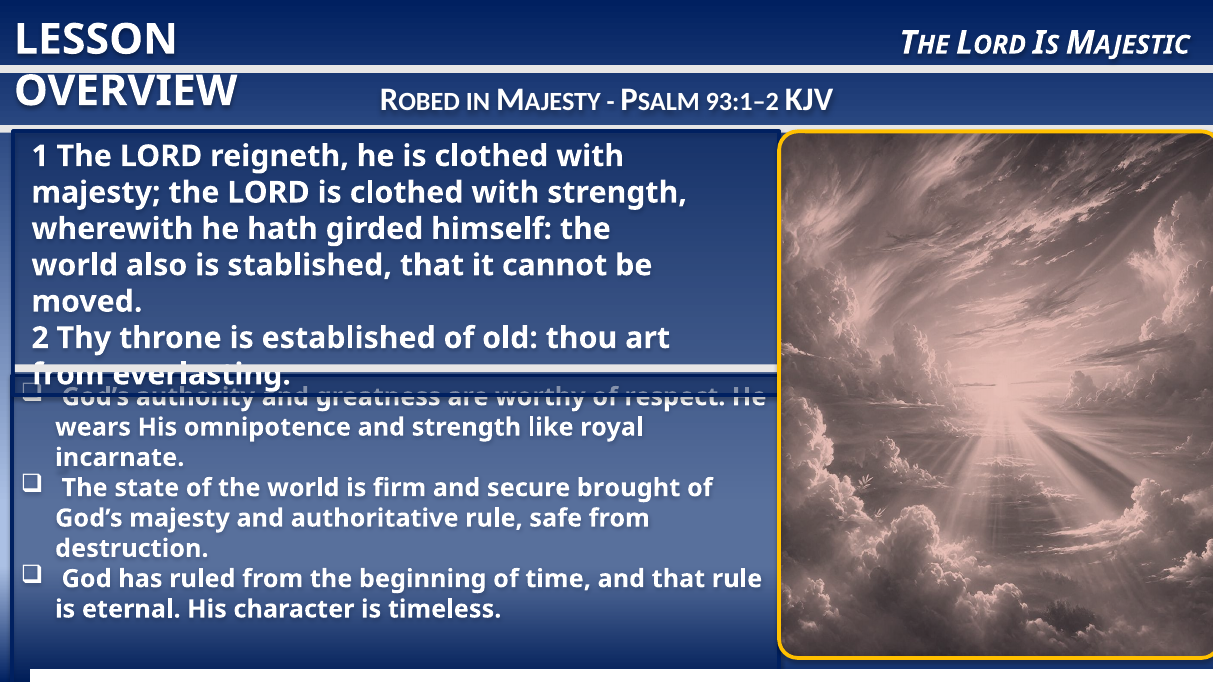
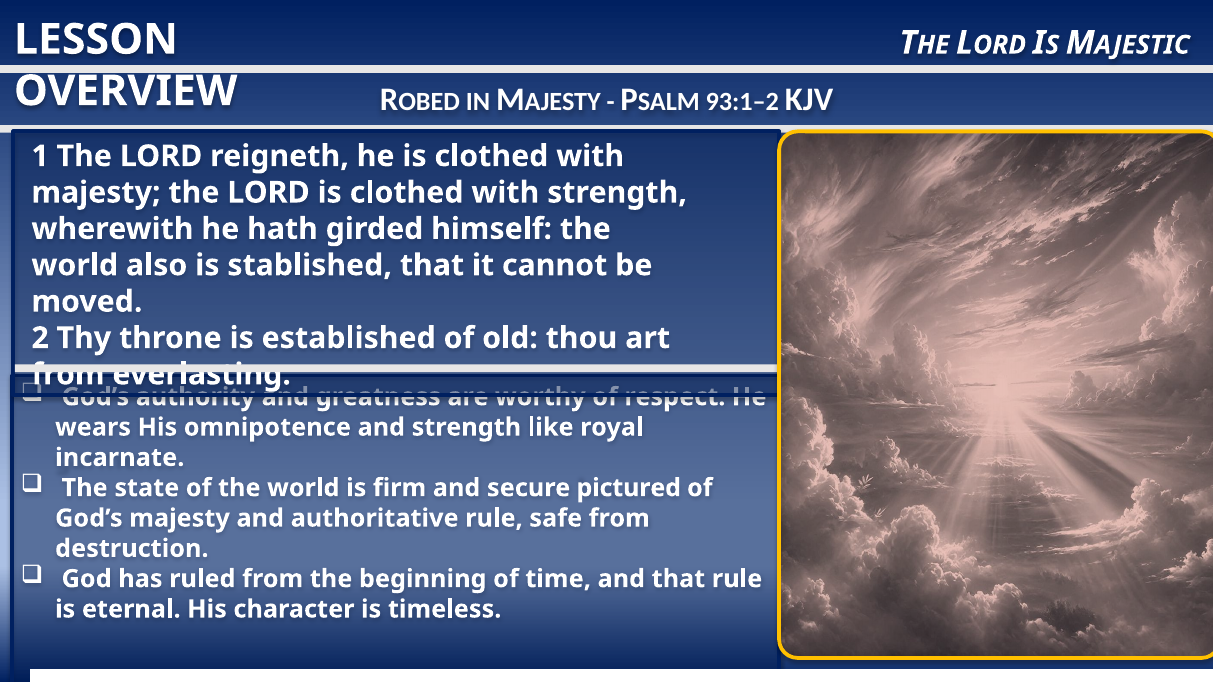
brought: brought -> pictured (629, 488)
